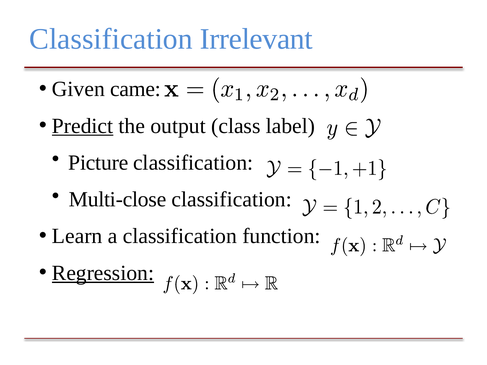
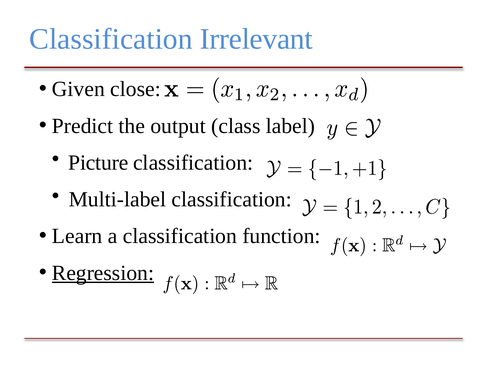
came: came -> close (135, 89)
Predict underline: present -> none (83, 126)
Multi-close: Multi-close -> Multi-label (117, 200)
